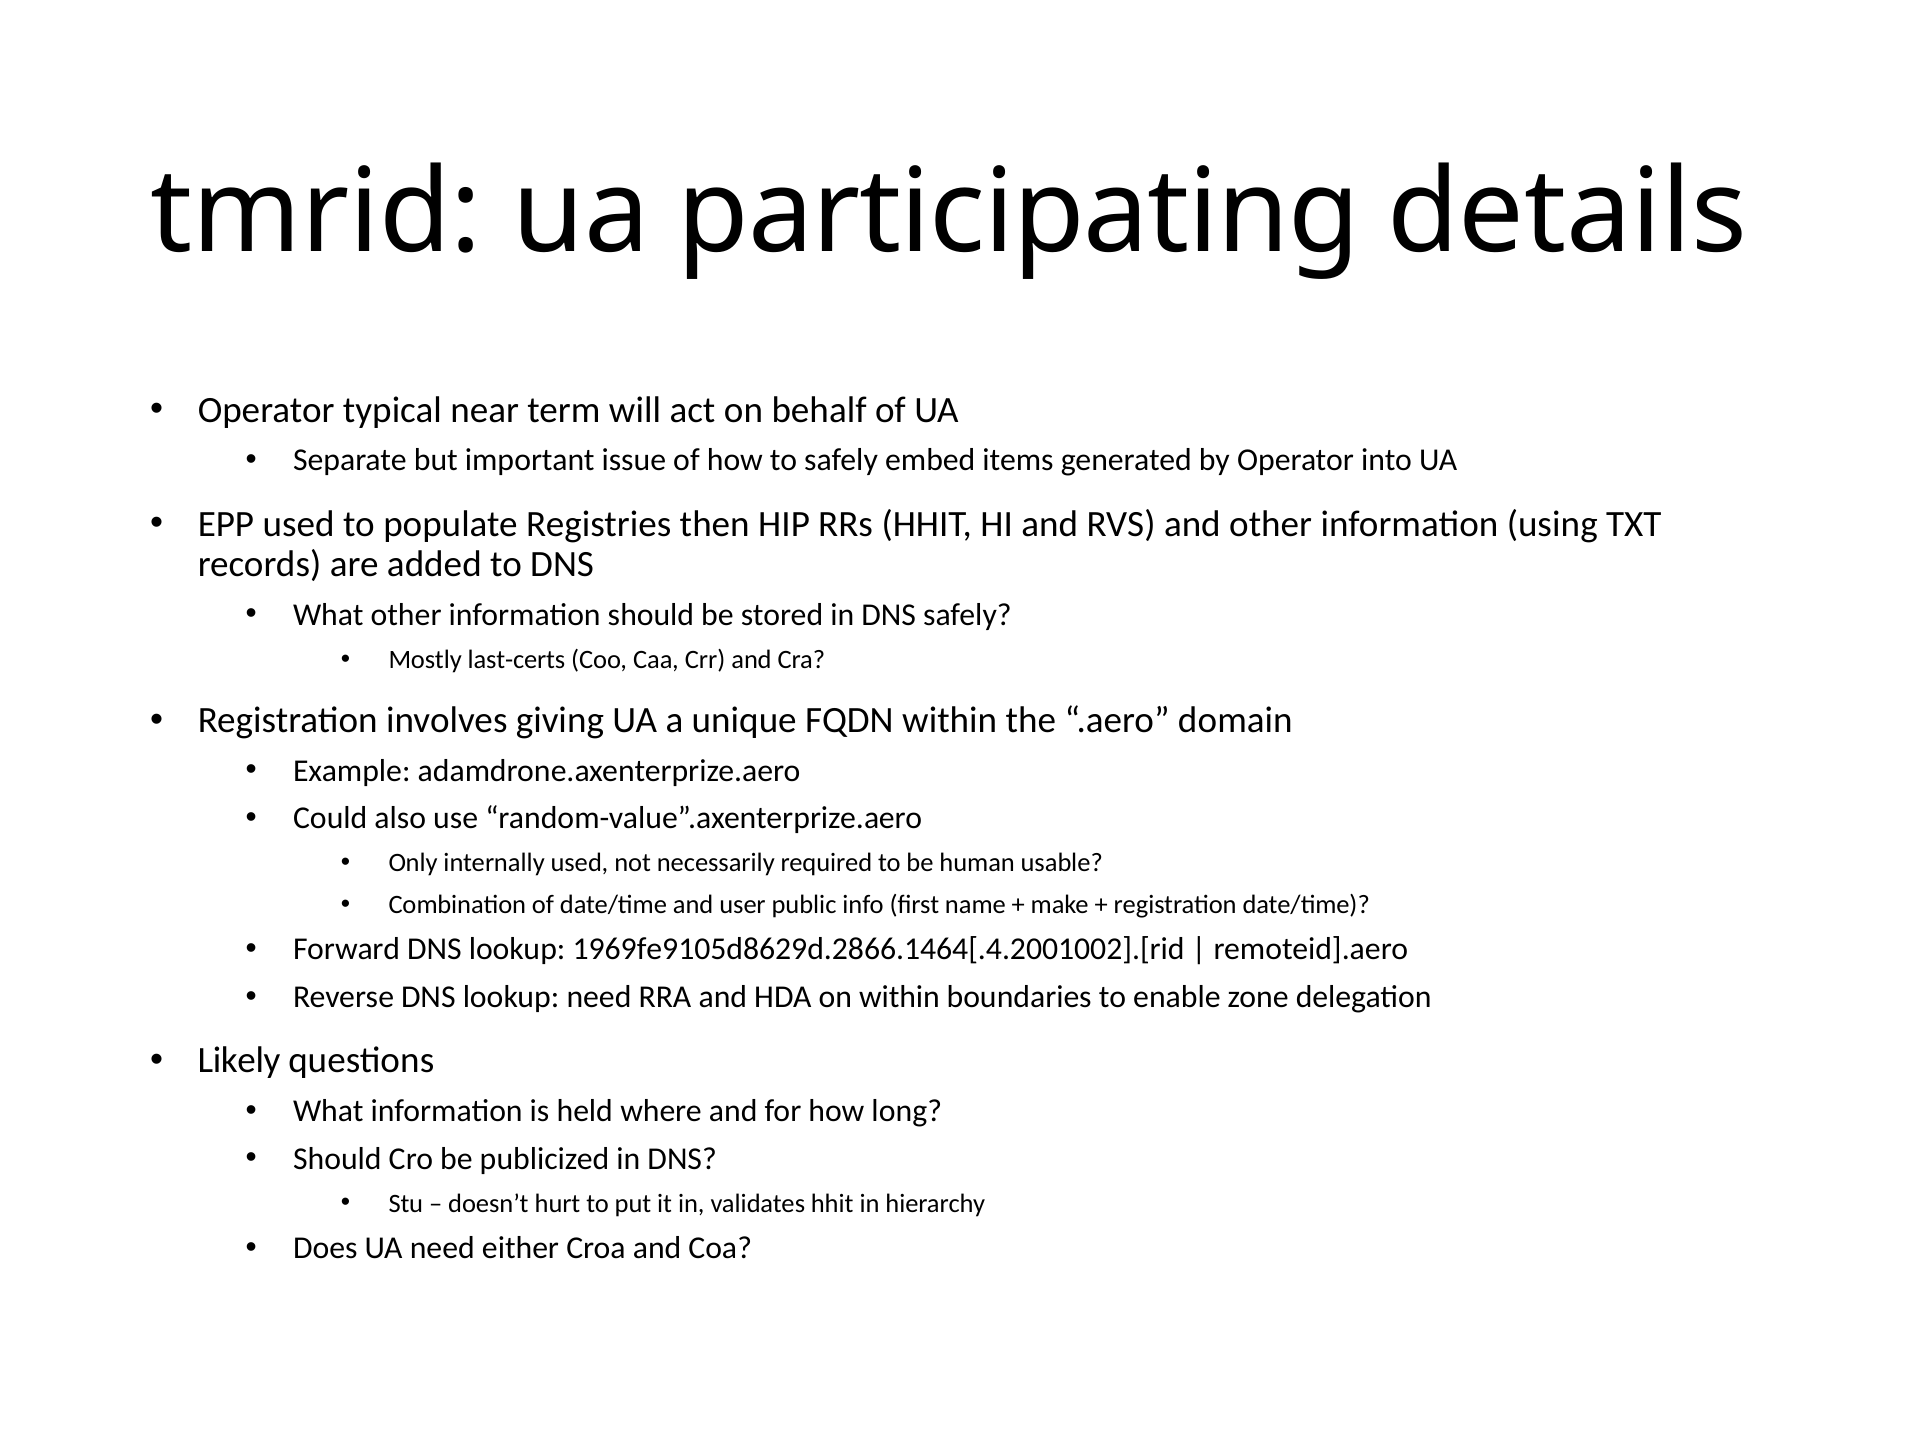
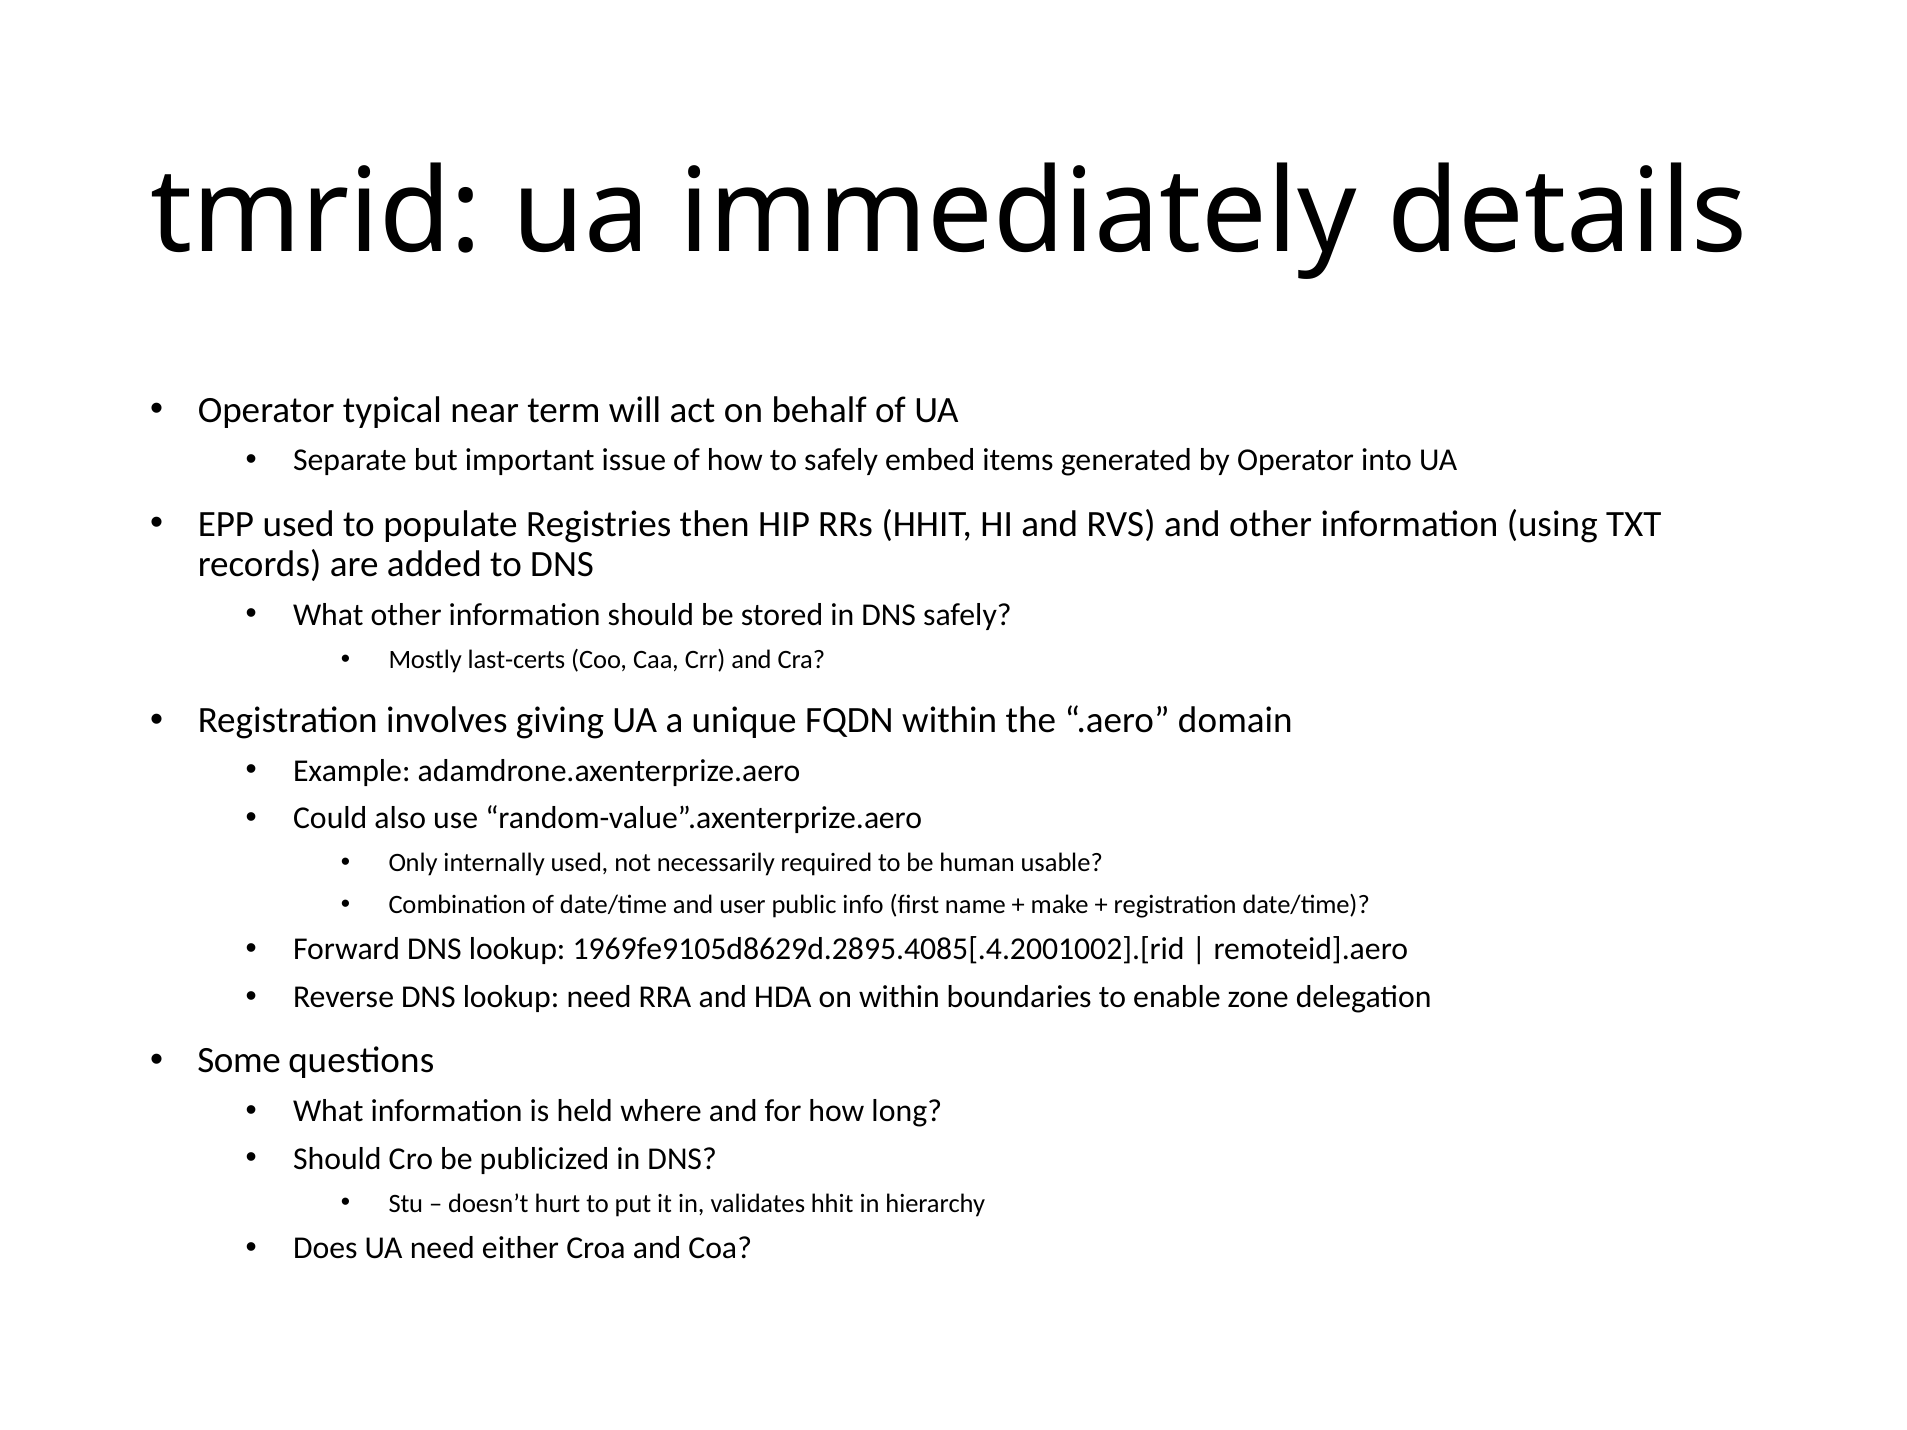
participating: participating -> immediately (1018, 214)
1969fe9105d8629d.2866.1464[.4.2001002].[rid: 1969fe9105d8629d.2866.1464[.4.2001002].[rid -> 1969fe9105d8629d.2895.4085[.4.2001002].[rid (879, 950)
Likely: Likely -> Some (239, 1061)
